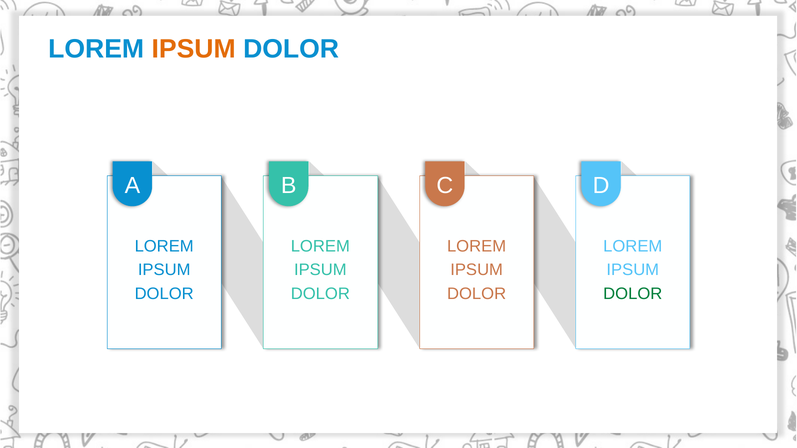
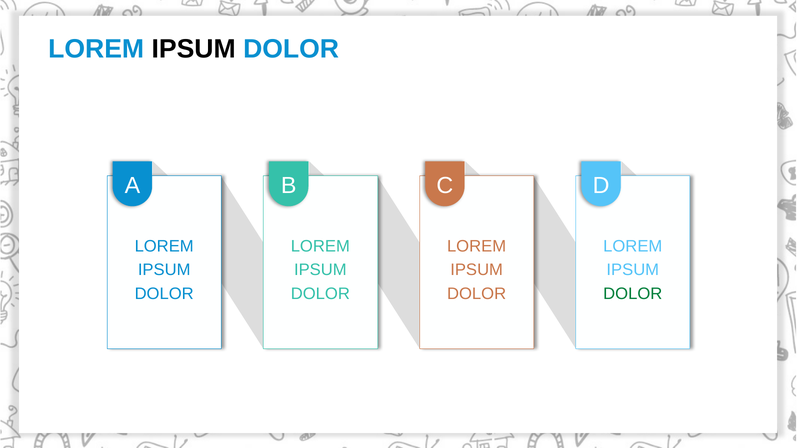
IPSUM colour: orange -> black (194, 49)
